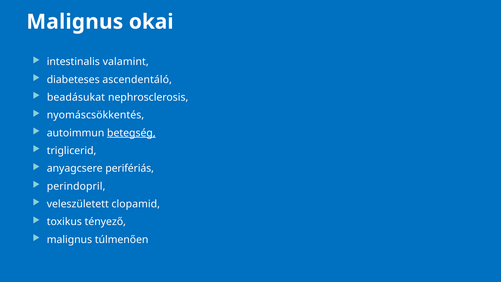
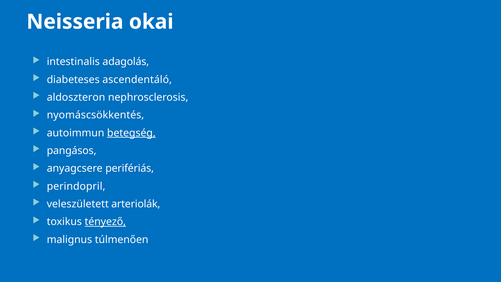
Malignus: Malignus -> Neisseria (75, 22)
valamint: valamint -> adagolás (126, 62)
beadásukat: beadásukat -> aldoszteron (76, 97)
triglicerid: triglicerid -> pangásos (72, 151)
clopamid: clopamid -> arteriolák (136, 204)
tényező underline: none -> present (105, 222)
